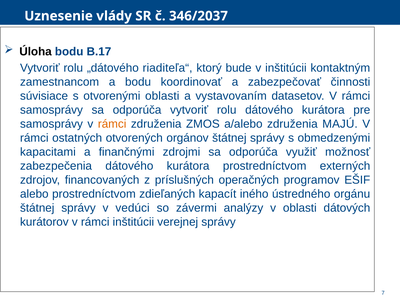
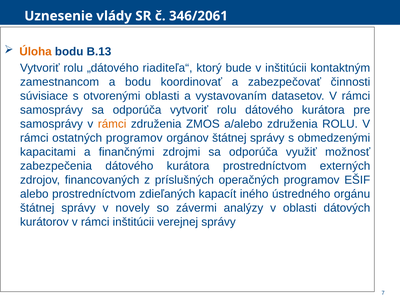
346/2037: 346/2037 -> 346/2061 (198, 16)
Úloha colour: black -> orange (36, 52)
B.17: B.17 -> B.13 (99, 52)
združenia MAJÚ: MAJÚ -> ROLU (340, 124)
ostatných otvorených: otvorených -> programov (134, 138)
vedúci: vedúci -> novely (133, 208)
